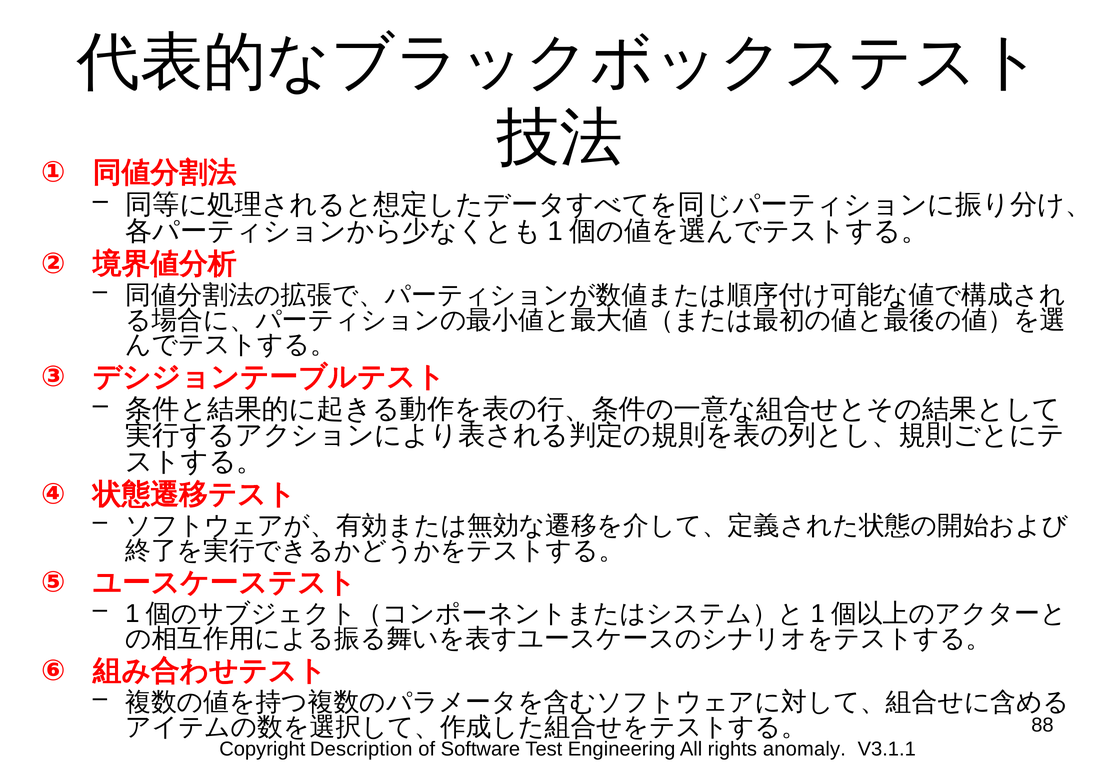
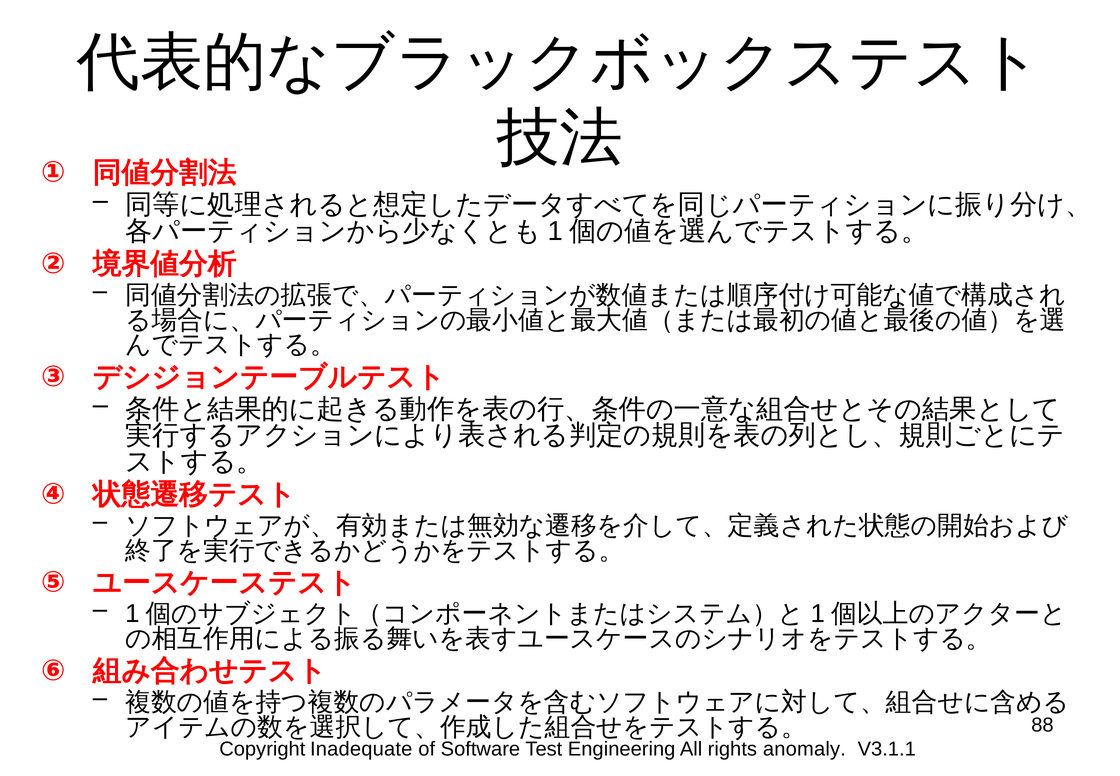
Description: Description -> Inadequate (361, 748)
